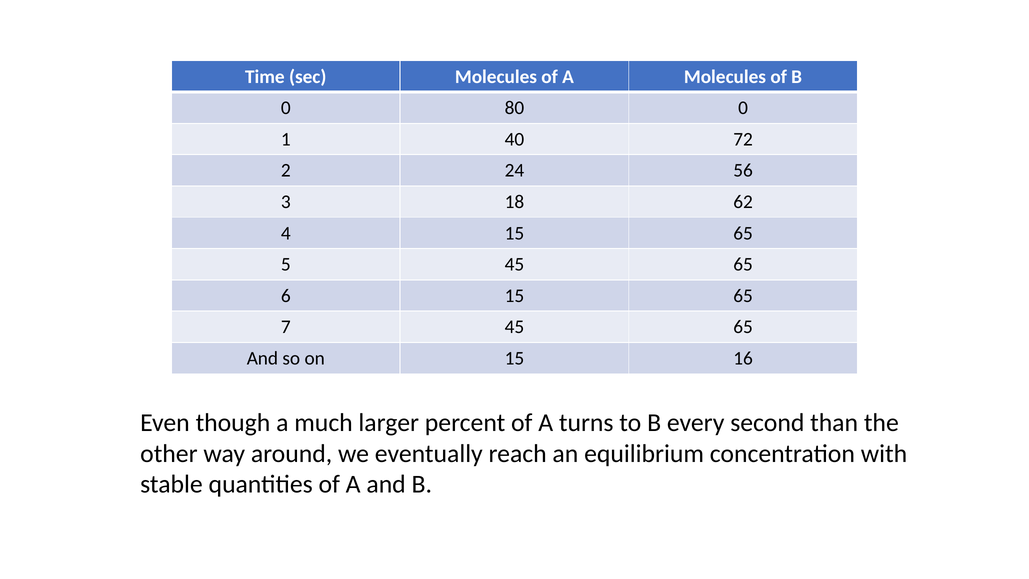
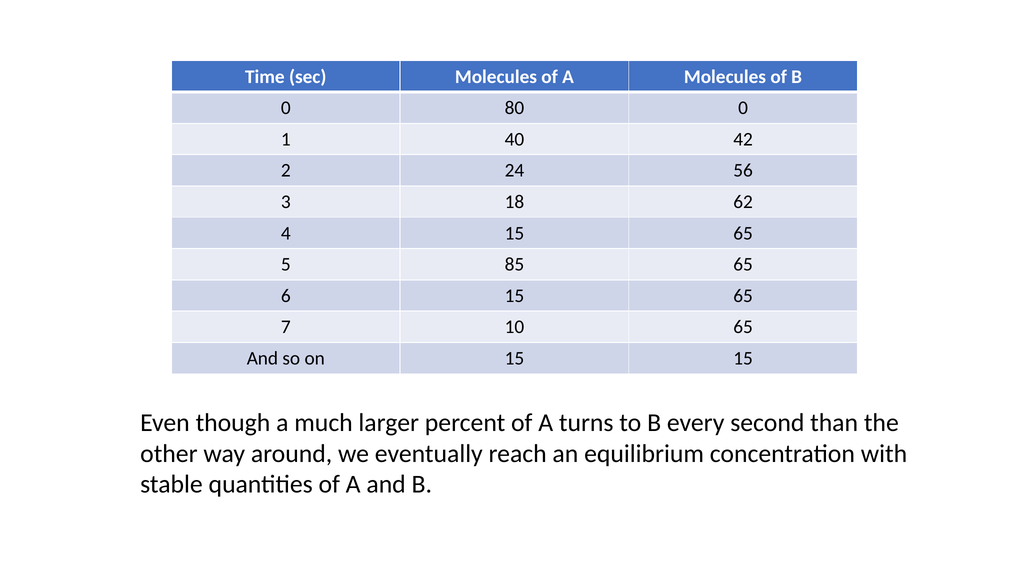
72: 72 -> 42 (743, 139)
5 45: 45 -> 85 (514, 264)
7 45: 45 -> 10 (514, 327)
15 16: 16 -> 15 (743, 358)
